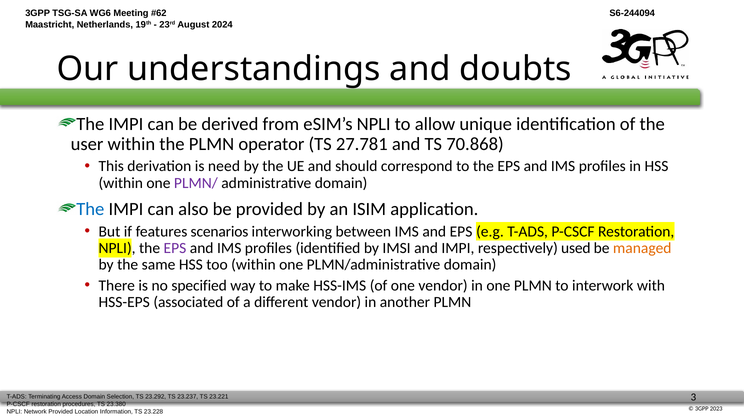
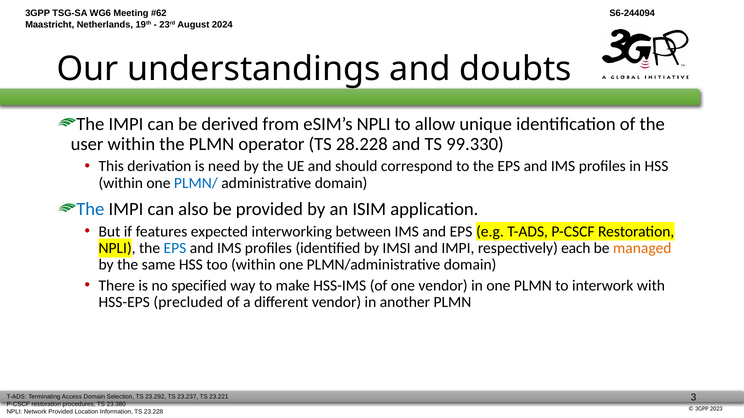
27.781: 27.781 -> 28.228 (362, 144)
70.868: 70.868 -> 99.330 (475, 144)
PLMN/ colour: purple -> blue (196, 183)
scenarios: scenarios -> expected (219, 232)
EPS colour: purple -> blue (175, 248)
used: used -> each (576, 248)
associated: associated -> precluded (188, 303)
